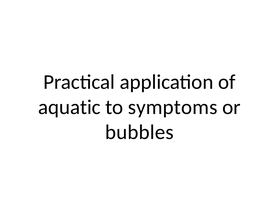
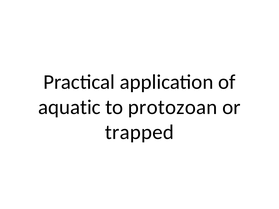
symptoms: symptoms -> protozoan (173, 107)
bubbles: bubbles -> trapped (139, 132)
